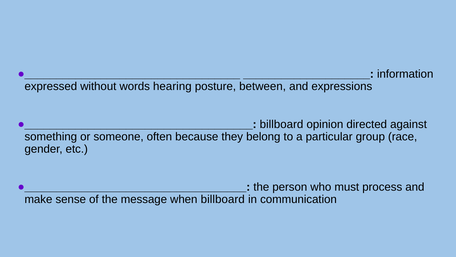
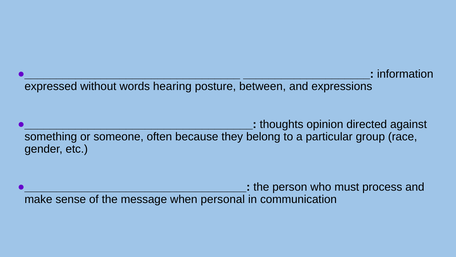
billboard: billboard -> thoughts (282, 124)
when billboard: billboard -> personal (223, 199)
